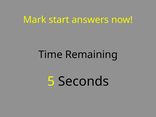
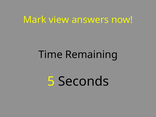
start: start -> view (59, 20)
